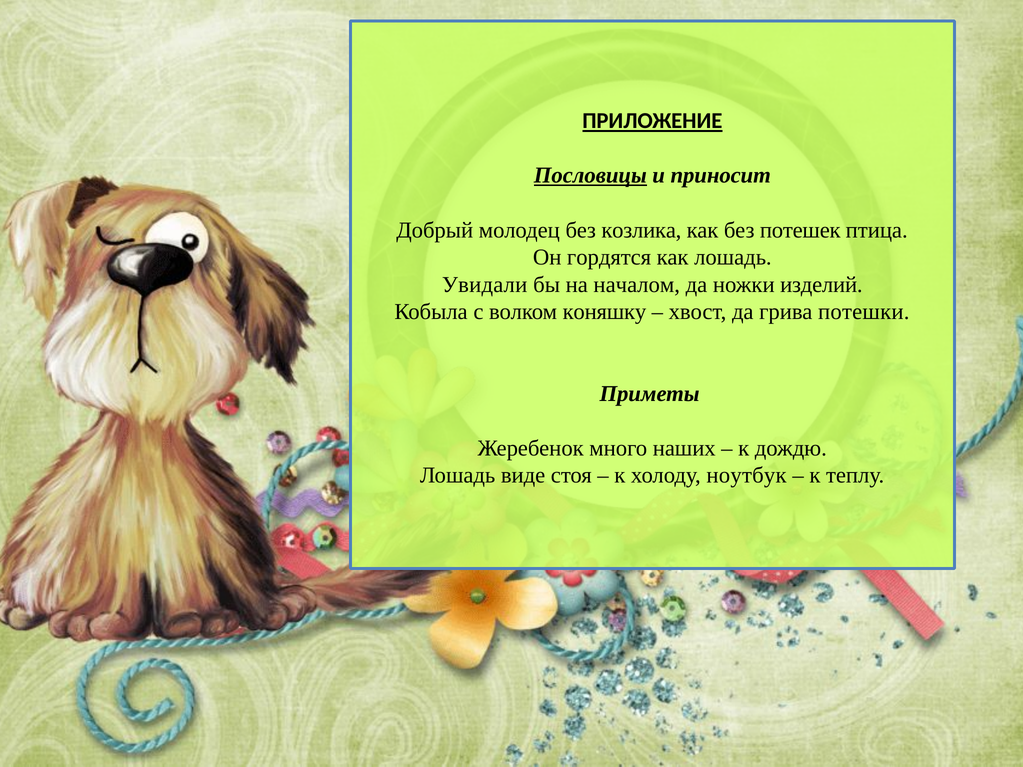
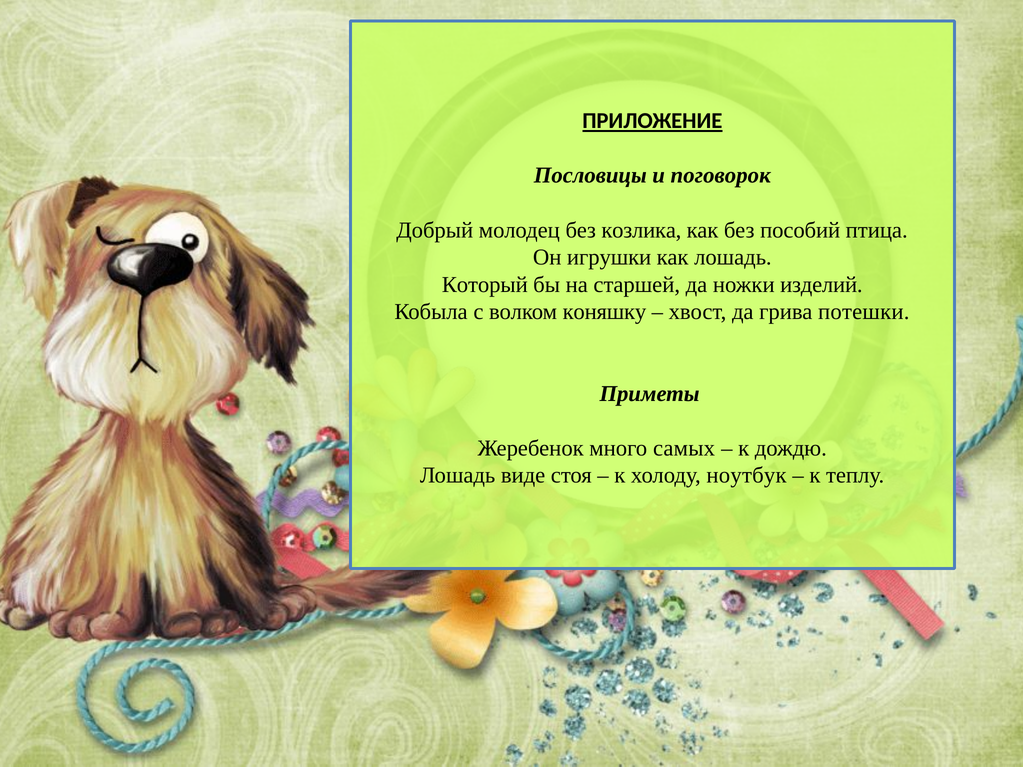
Пословицы underline: present -> none (590, 176)
приносит: приносит -> поговорок (721, 176)
потешек: потешек -> пособий (800, 230)
гордятся: гордятся -> игрушки (609, 257)
Увидали: Увидали -> Который (485, 285)
началом: началом -> старшей (637, 285)
наших: наших -> самых (684, 448)
